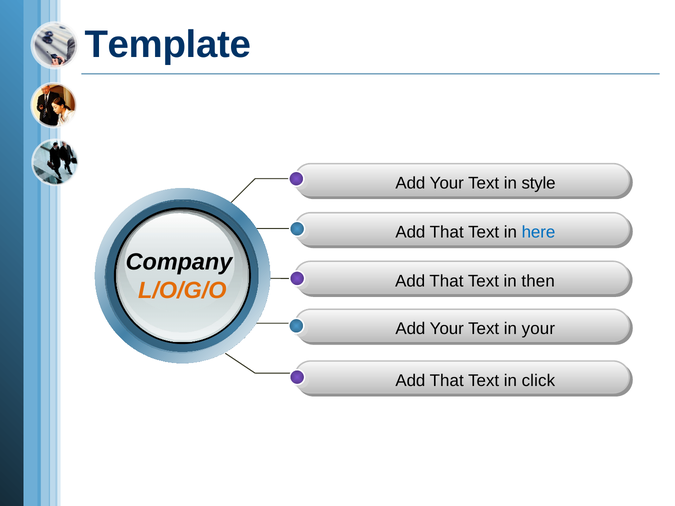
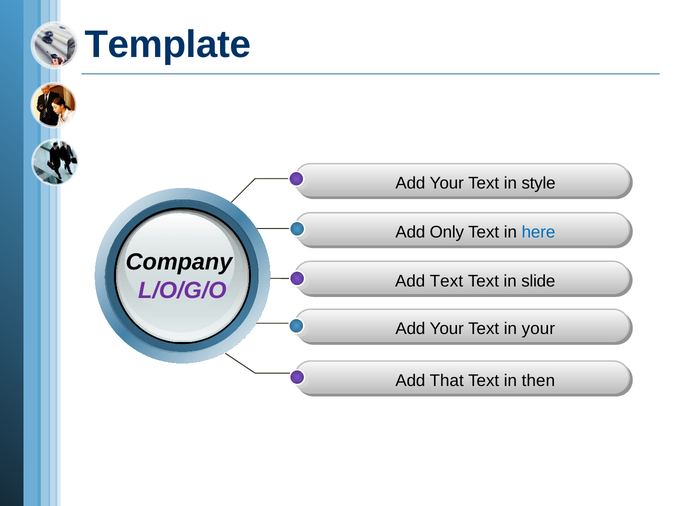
That: That -> Only (447, 232)
That: That -> Text (446, 281)
then: then -> slide (538, 281)
L/O/G/O colour: orange -> purple (182, 290)
click: click -> then (538, 381)
